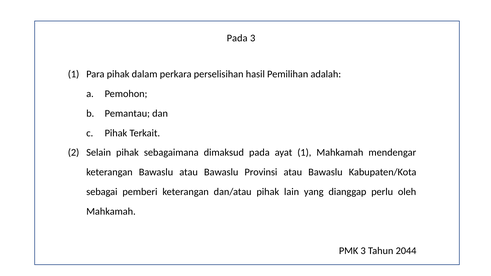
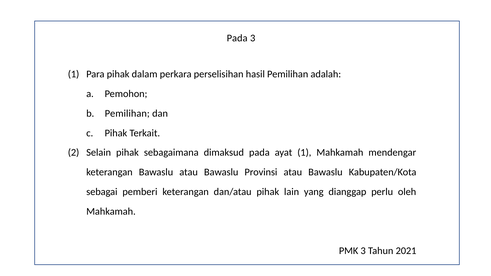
Pemantau: Pemantau -> Pemilihan (127, 113)
2044: 2044 -> 2021 (406, 251)
